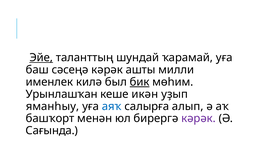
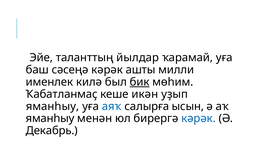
Эйе underline: present -> none (41, 58)
шундай: шундай -> йылдар (138, 58)
Урынлашҡан: Урынлашҡан -> Ҡабатланмаҫ (62, 94)
алып: алып -> ысын (188, 106)
башҡорт: башҡорт -> яманһыу (50, 118)
кәрәк colour: purple -> blue (198, 118)
Сағында: Сағында -> Декабрь (52, 130)
